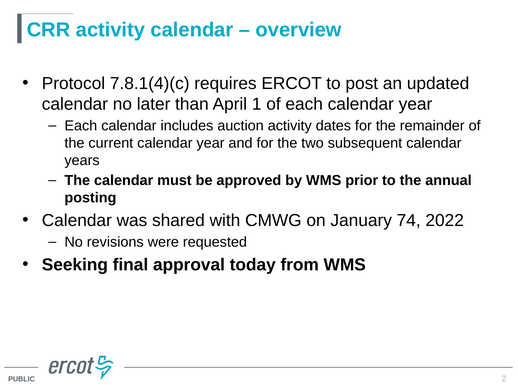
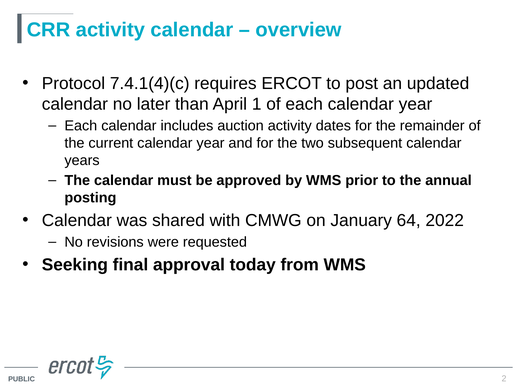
7.8.1(4)(c: 7.8.1(4)(c -> 7.4.1(4)(c (150, 83)
74: 74 -> 64 (409, 220)
